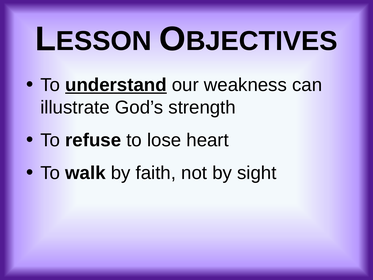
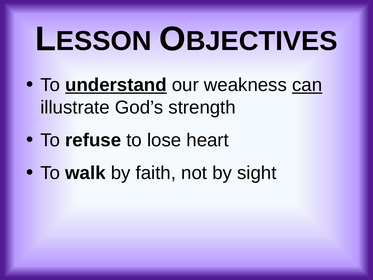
can underline: none -> present (307, 85)
